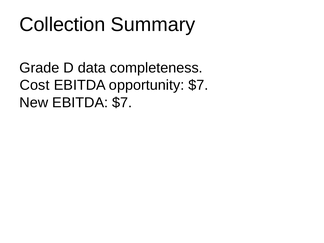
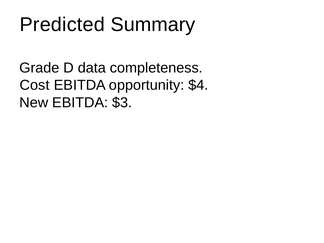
Collection: Collection -> Predicted (62, 25)
opportunity $7: $7 -> $4 (198, 85)
EBITDA $7: $7 -> $3 (122, 103)
